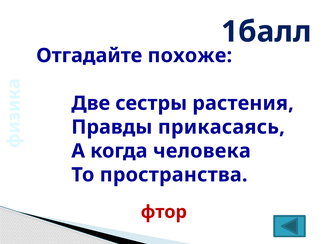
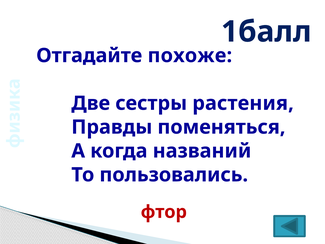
прикасаясь: прикасаясь -> поменяться (221, 127)
человека: человека -> названий (202, 151)
пространства: пространства -> пользовались (174, 175)
